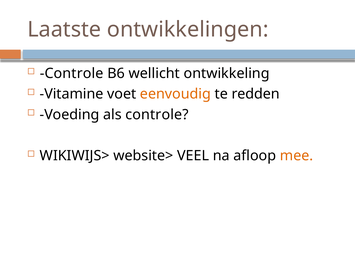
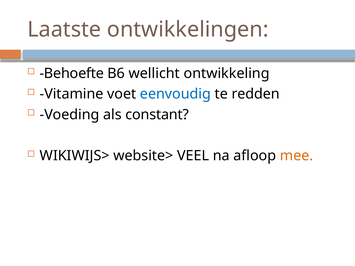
Controle: Controle -> Behoefte (72, 73)
eenvoudig colour: orange -> blue (175, 94)
als controle: controle -> constant (157, 115)
